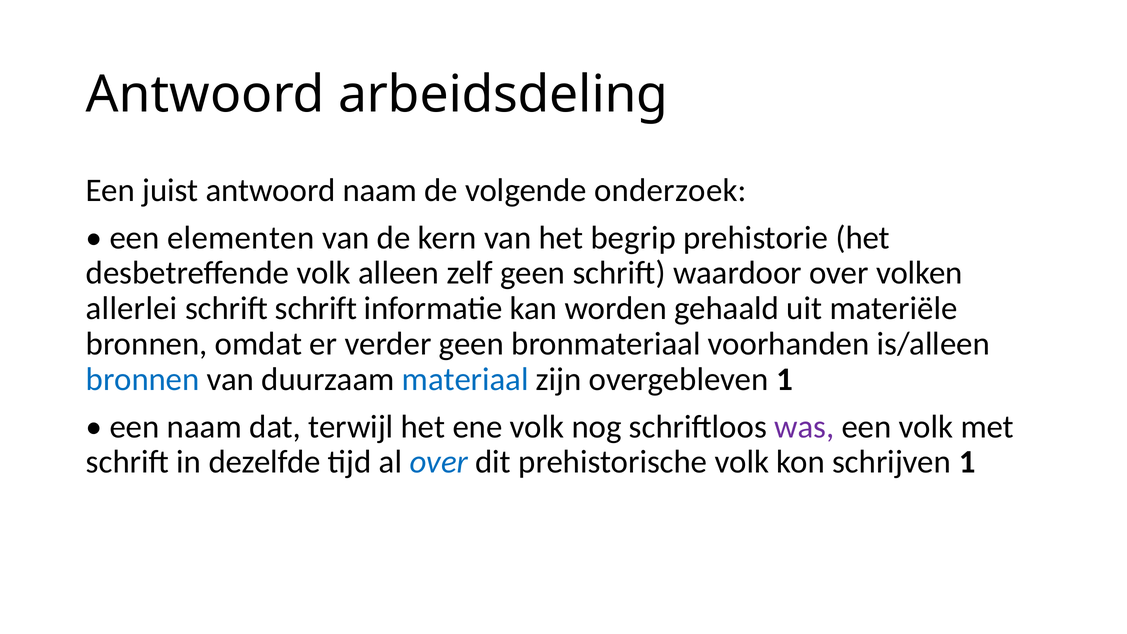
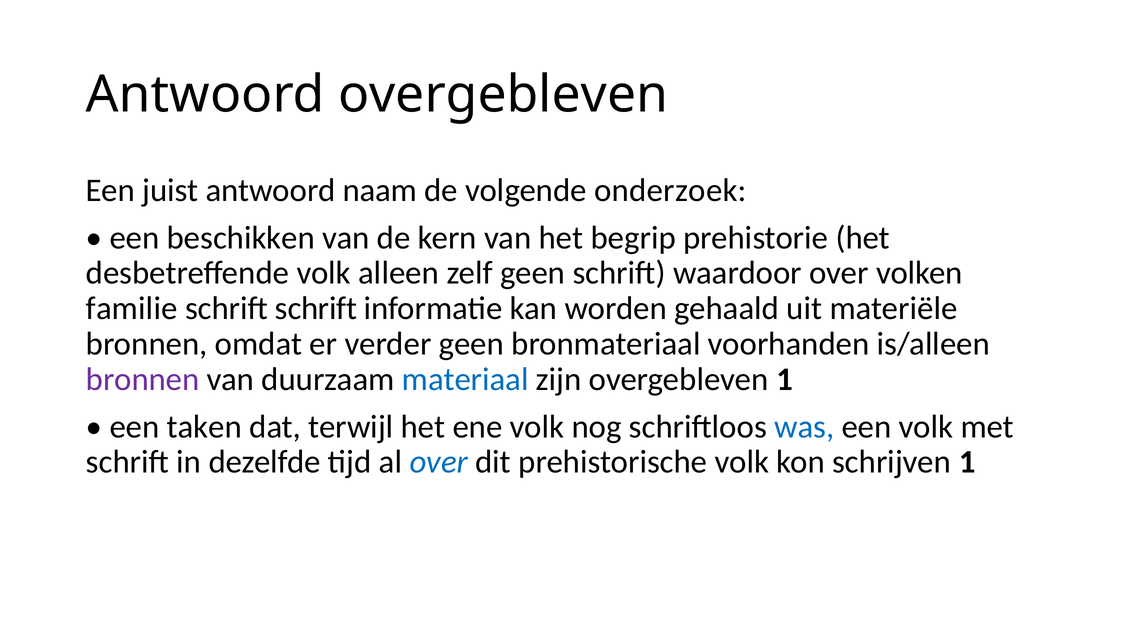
Antwoord arbeidsdeling: arbeidsdeling -> overgebleven (503, 95)
elementen: elementen -> beschikken (241, 238)
allerlei: allerlei -> familie (132, 309)
bronnen colour: blue -> purple (143, 379)
een naam: naam -> taken (204, 427)
was colour: purple -> blue (804, 427)
